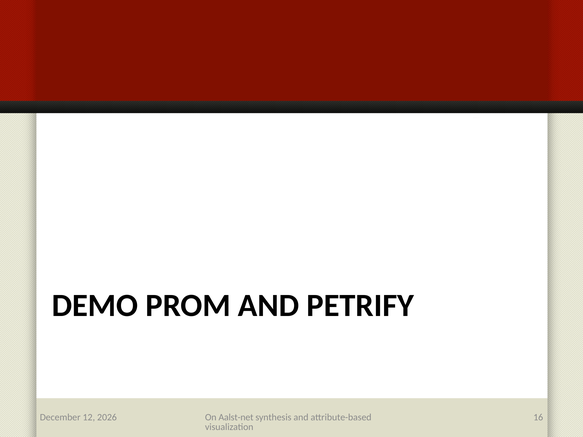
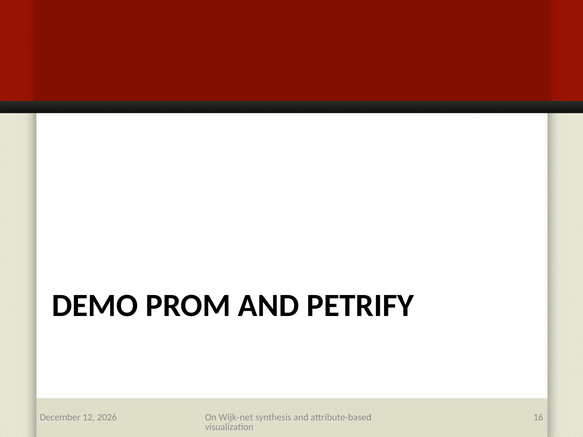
Aalst-net: Aalst-net -> Wijk-net (236, 417)
